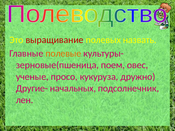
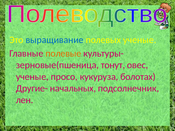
выращивание colour: red -> blue (55, 40)
полевых назвать: назвать -> ученые (140, 40)
поем: поем -> тонут (113, 65)
дружно: дружно -> болотах (138, 77)
